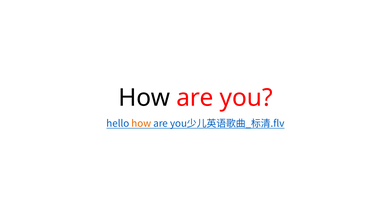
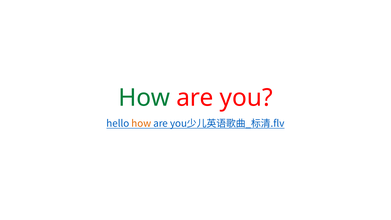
How colour: black -> green (144, 98)
